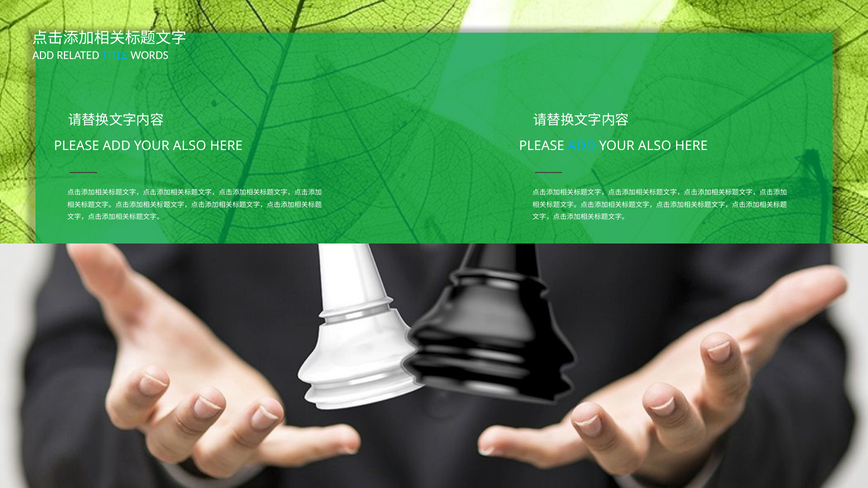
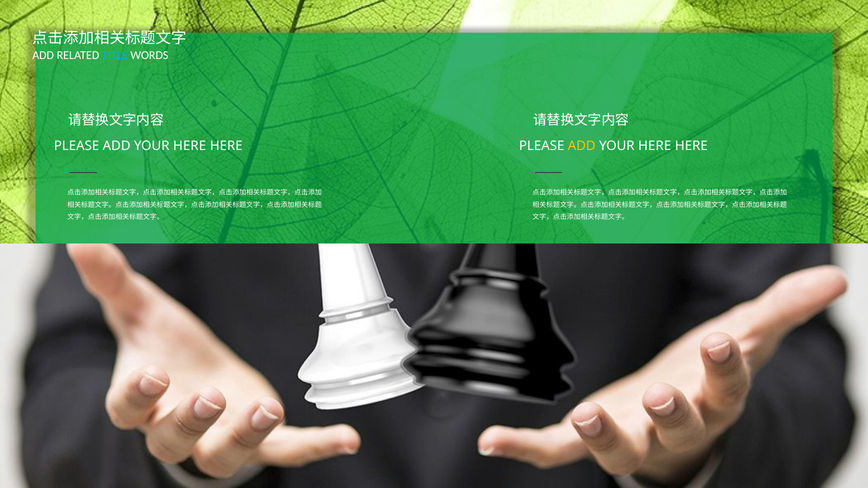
ALSO: ALSO -> HERE (190, 146)
ADD colour: light blue -> yellow (582, 146)
ALSO: ALSO -> HERE (655, 146)
